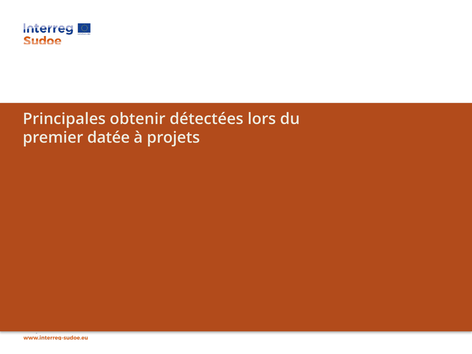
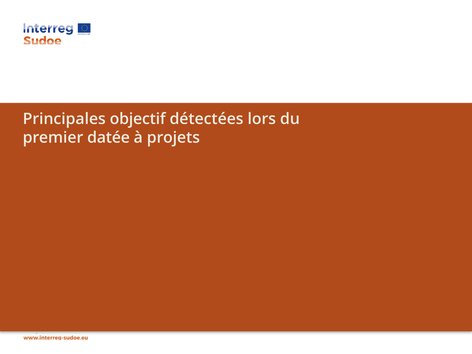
obtenir: obtenir -> objectif (138, 119)
